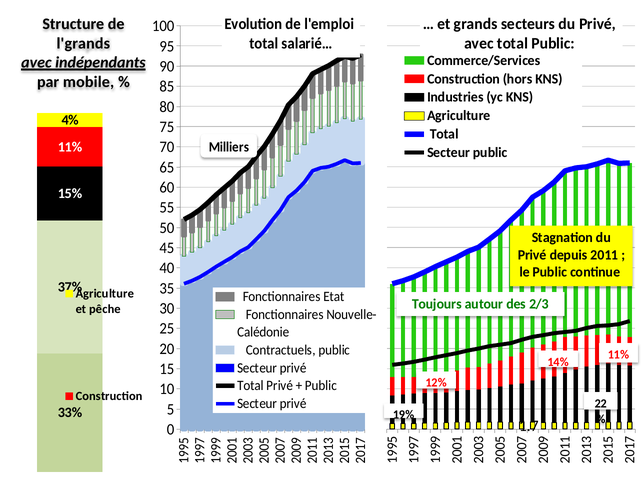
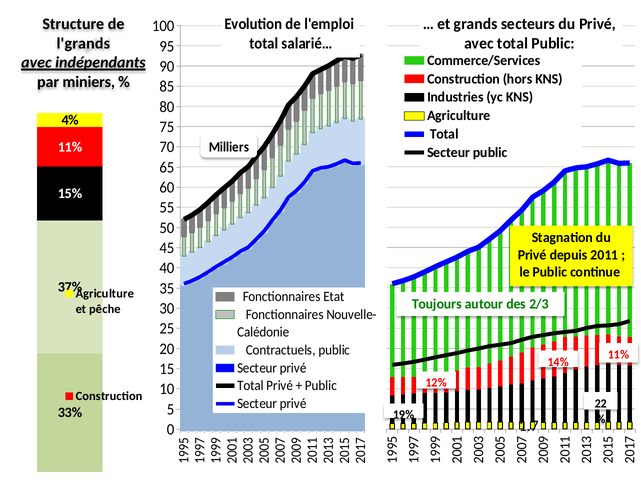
mobile: mobile -> miniers (89, 82)
